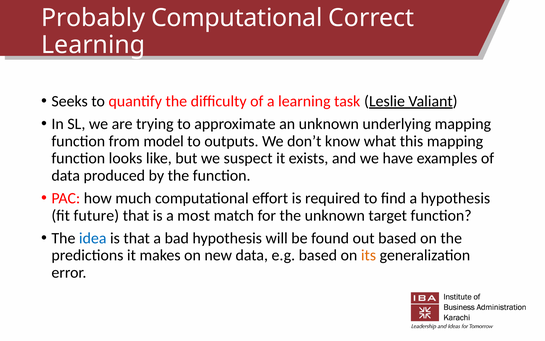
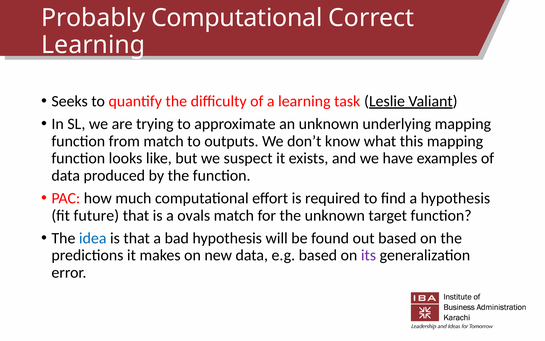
from model: model -> match (164, 141)
most: most -> ovals (194, 215)
its colour: orange -> purple (368, 255)
